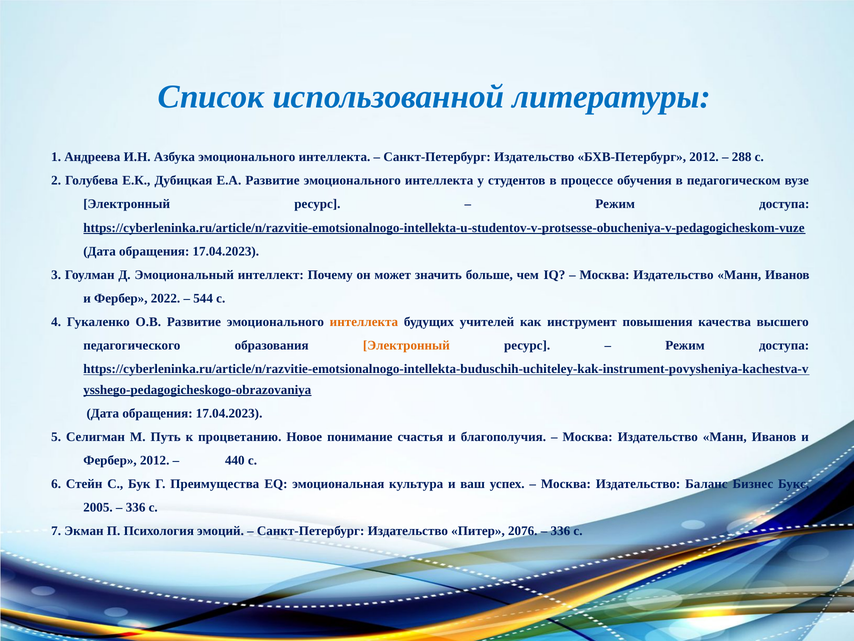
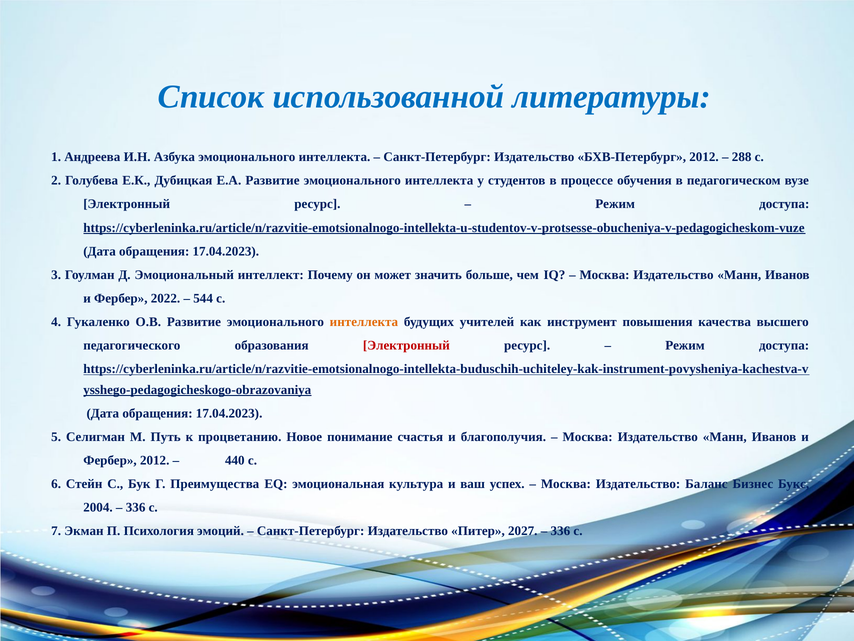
Электронный colour: orange -> red (406, 345)
2005: 2005 -> 2004 (98, 507)
2076: 2076 -> 2027 (523, 530)
